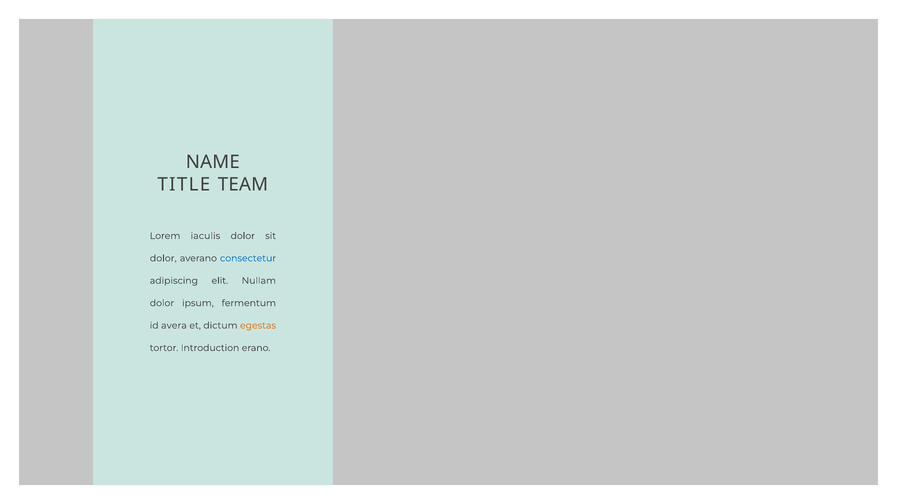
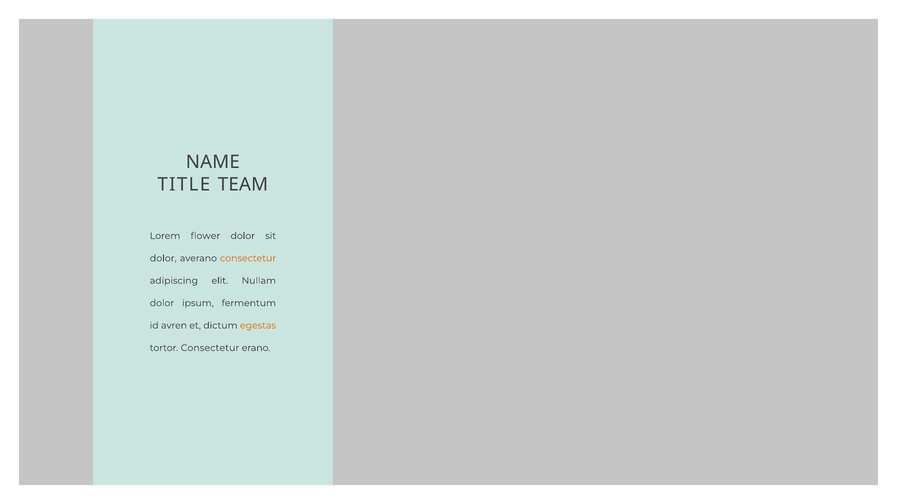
iaculis: iaculis -> flower (205, 236)
consectetur colour: blue -> orange (248, 259)
avera: avera -> avren (174, 326)
tortor Introduction: Introduction -> Consectetur (210, 348)
